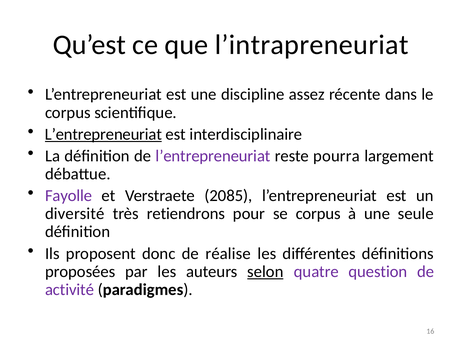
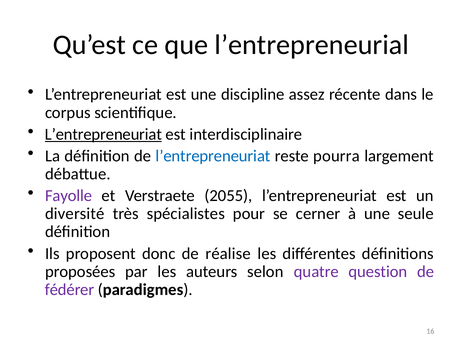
l’intrapreneuriat: l’intrapreneuriat -> l’entrepreneurial (312, 45)
l’entrepreneuriat colour: purple -> blue (213, 156)
2085: 2085 -> 2055 (228, 195)
retiendrons: retiendrons -> spécialistes (186, 213)
se corpus: corpus -> cerner (318, 213)
selon underline: present -> none (265, 271)
activité: activité -> fédérer (70, 289)
